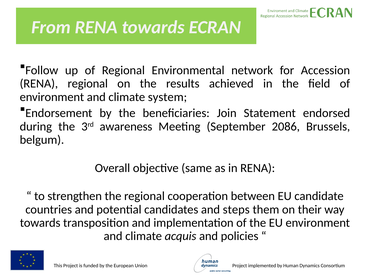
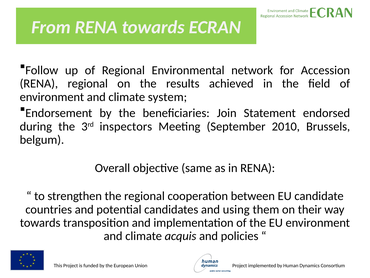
awareness: awareness -> inspectors (126, 126)
2086: 2086 -> 2010 (286, 126)
steps: steps -> using (236, 209)
